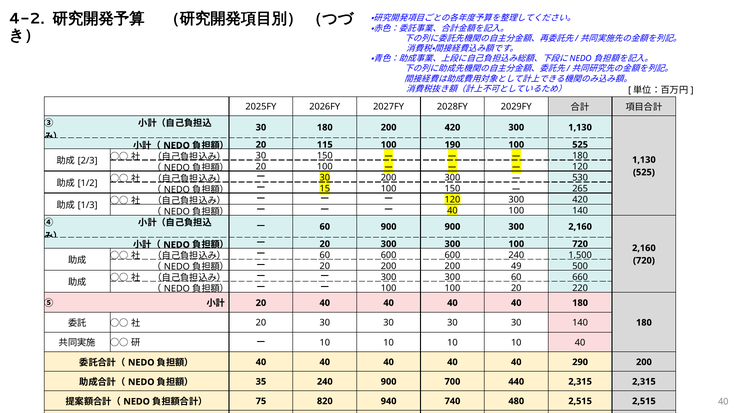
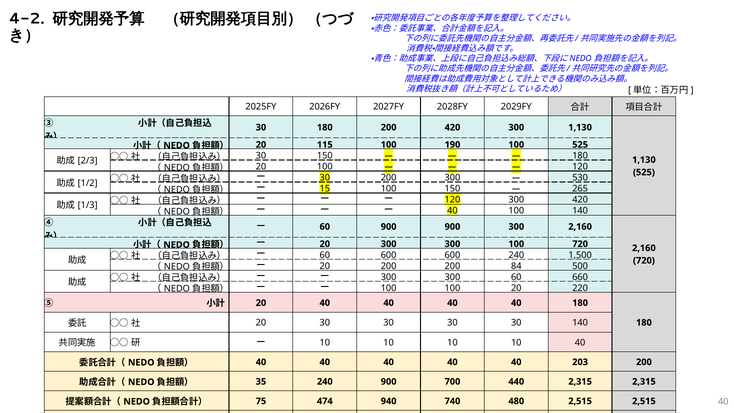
49: 49 -> 84 (516, 266)
290: 290 -> 203 (580, 362)
820: 820 -> 474 (325, 401)
